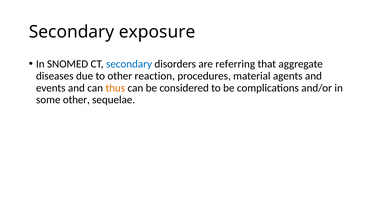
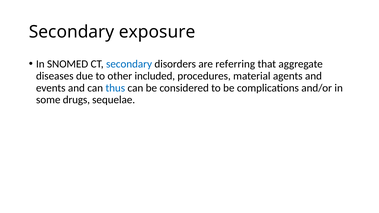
reaction: reaction -> included (155, 76)
thus colour: orange -> blue (115, 88)
some other: other -> drugs (76, 100)
